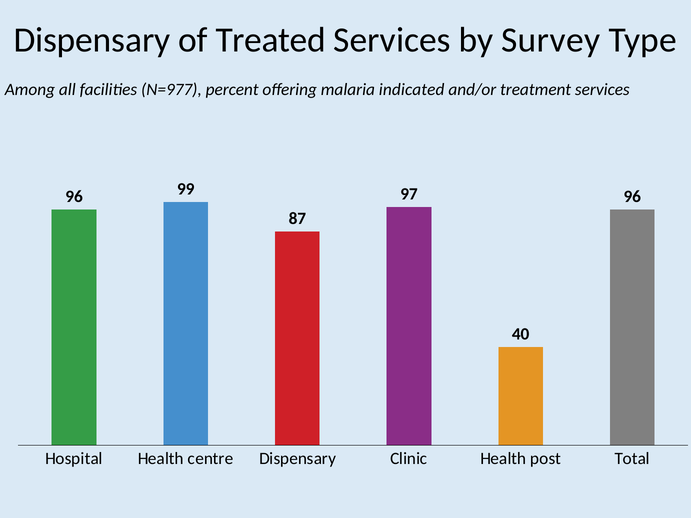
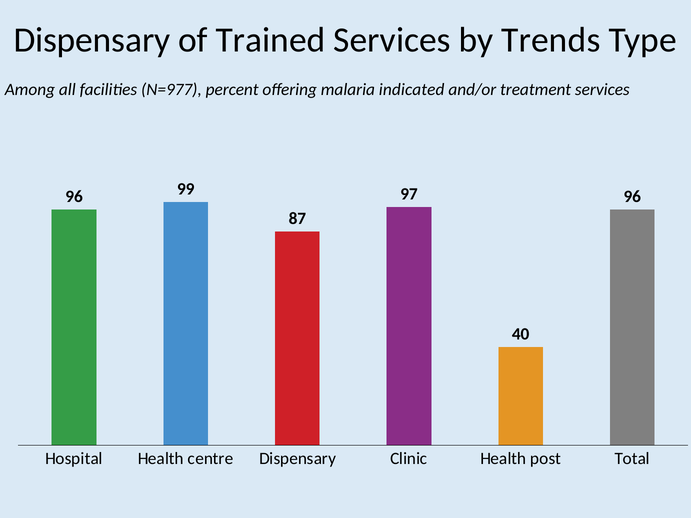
Treated: Treated -> Trained (270, 40)
Survey: Survey -> Trends (551, 40)
